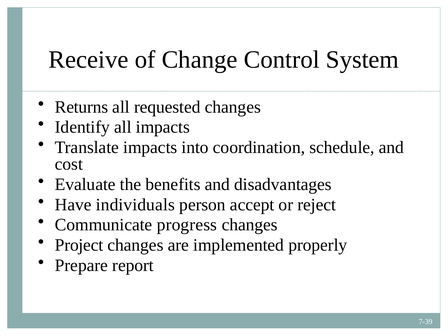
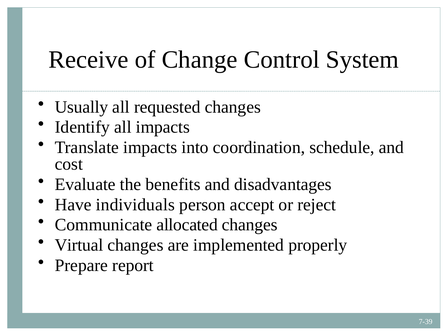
Returns: Returns -> Usually (82, 107)
progress: progress -> allocated (187, 225)
Project: Project -> Virtual (79, 245)
